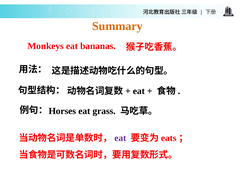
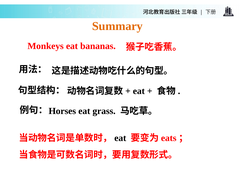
eat colour: purple -> black (120, 138)
